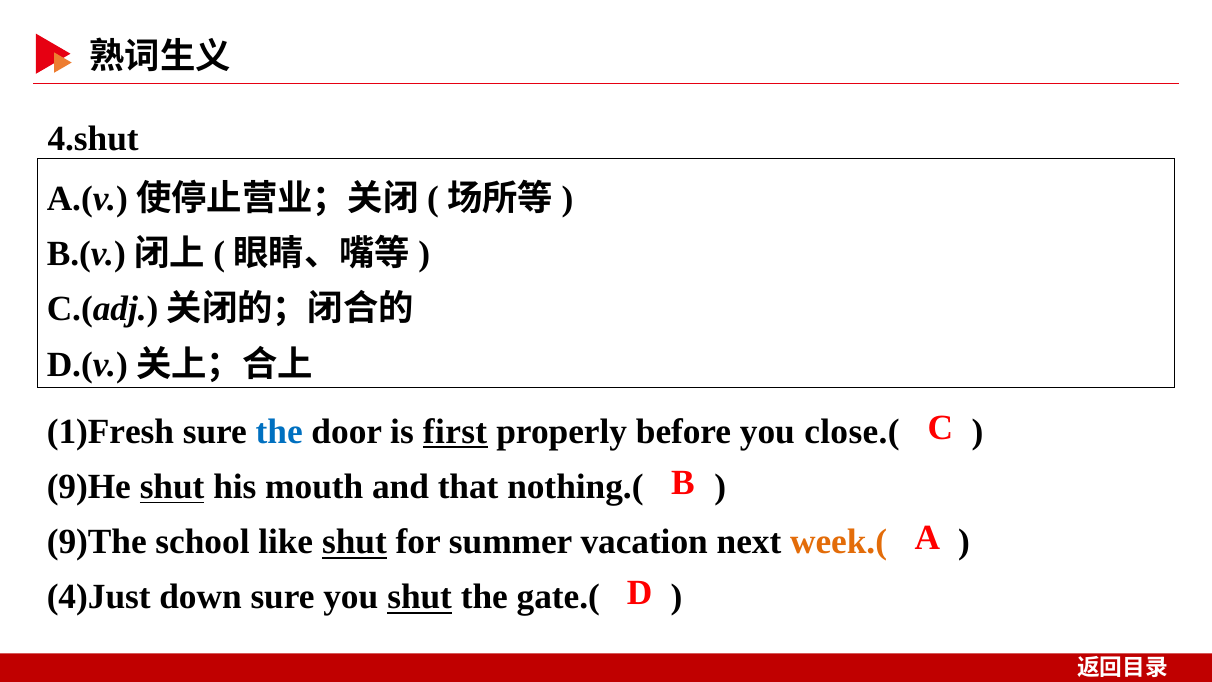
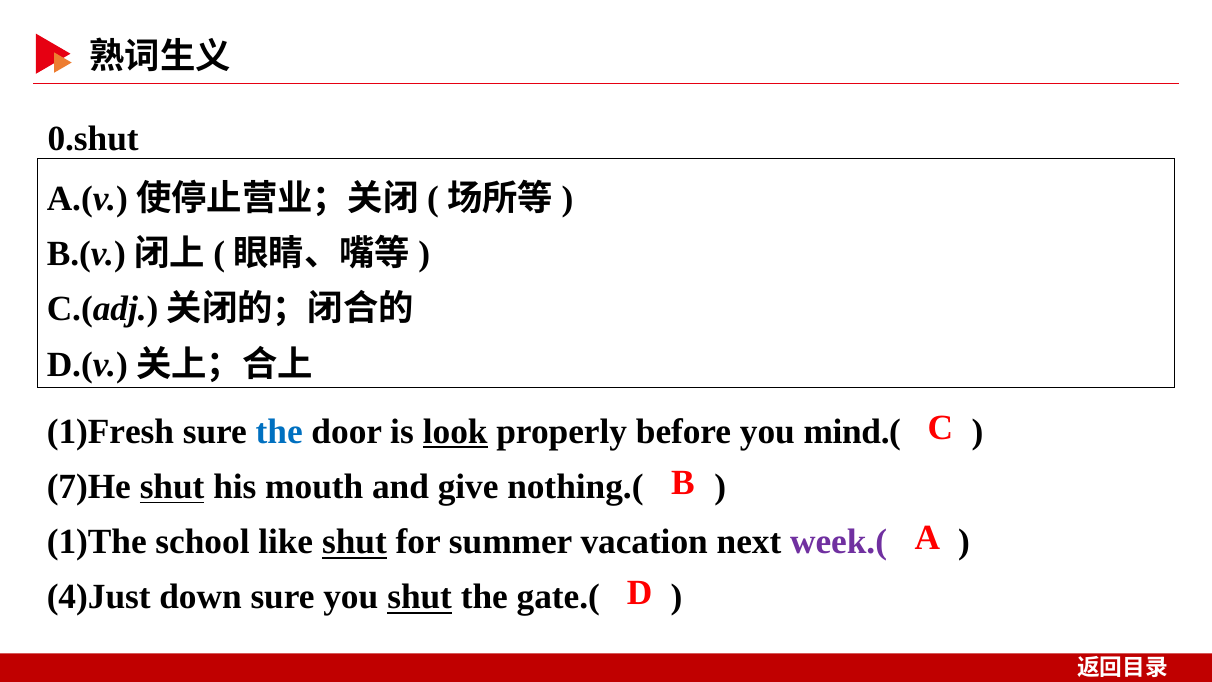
4.shut: 4.shut -> 0.shut (93, 139)
first: first -> look (455, 432)
close.(: close.( -> mind.( (852, 432)
9)He: 9)He -> 7)He (89, 487)
that: that -> give (468, 487)
9)The: 9)The -> 1)The (97, 542)
week.( colour: orange -> purple (839, 542)
